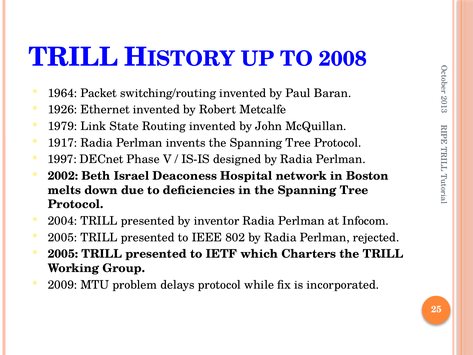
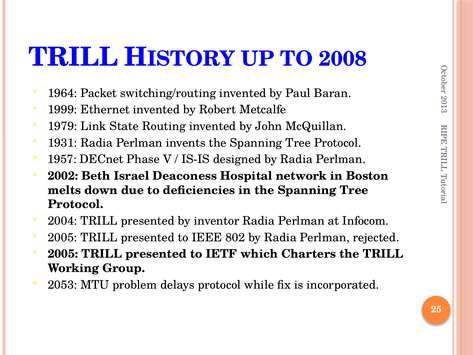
1926: 1926 -> 1999 (62, 110)
1917: 1917 -> 1931 (62, 143)
1997: 1997 -> 1957 (62, 159)
2009: 2009 -> 2053 (62, 285)
